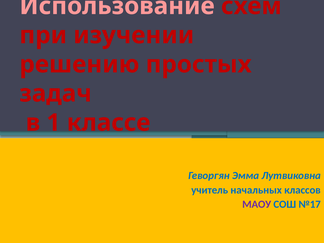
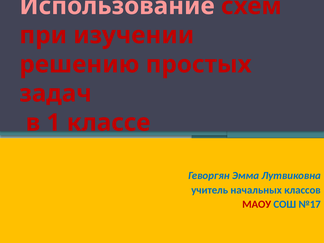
МАОУ colour: purple -> red (257, 204)
